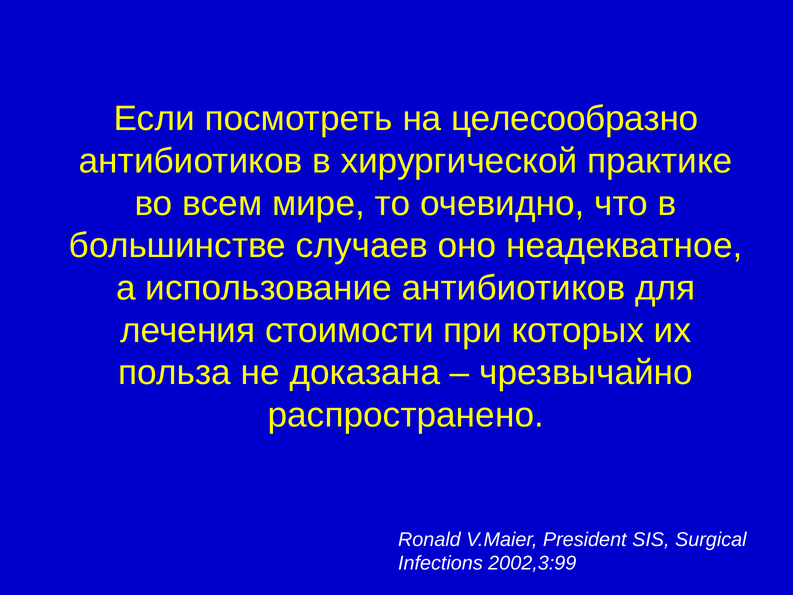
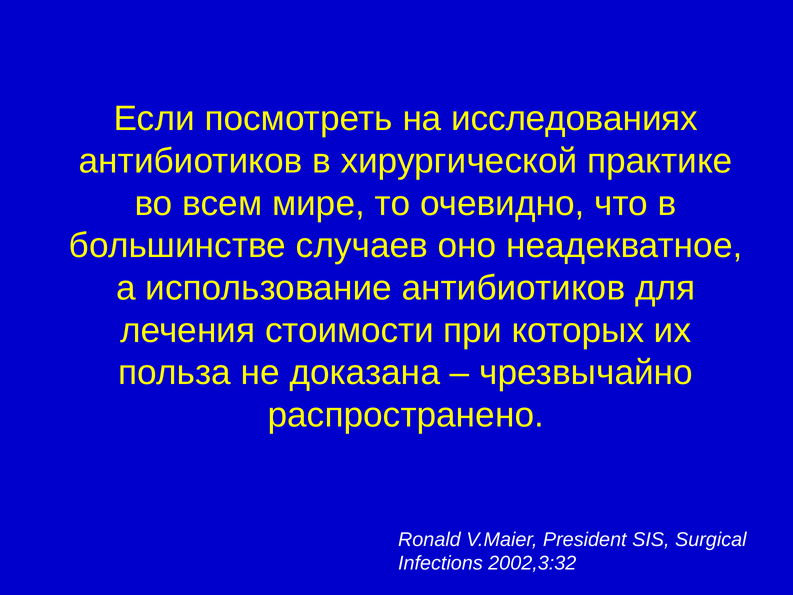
целесообразно: целесообразно -> исследованиях (575, 119)
2002,3:99: 2002,3:99 -> 2002,3:32 (532, 563)
